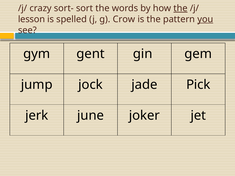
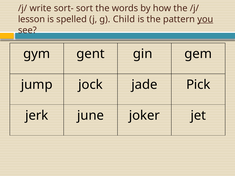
crazy: crazy -> write (41, 8)
the underline: present -> none (181, 8)
Crow: Crow -> Child (124, 19)
